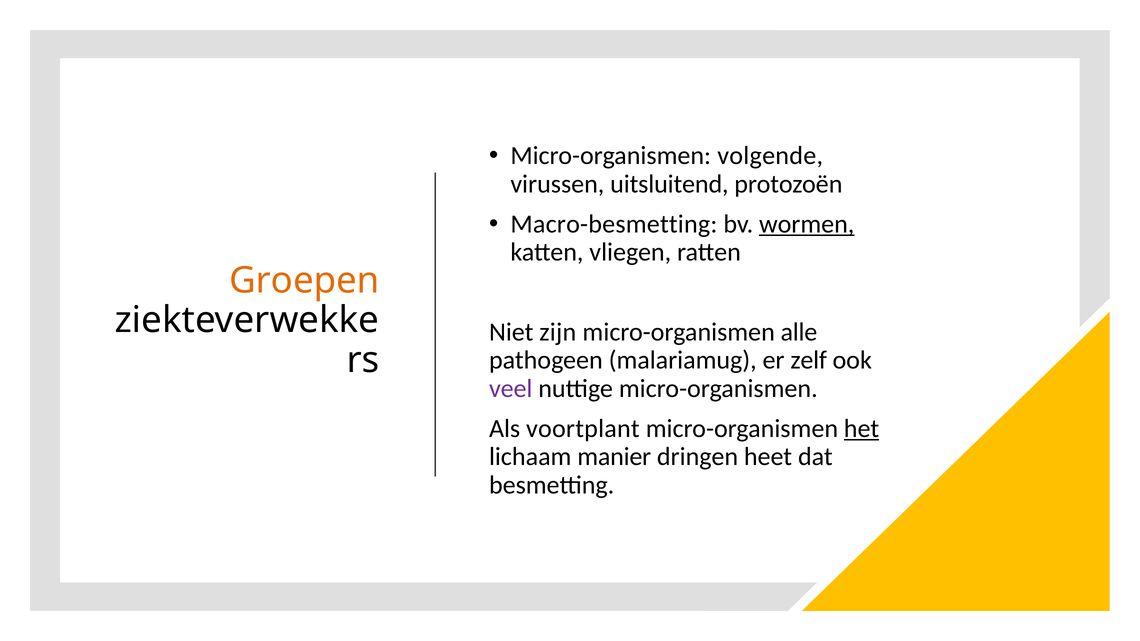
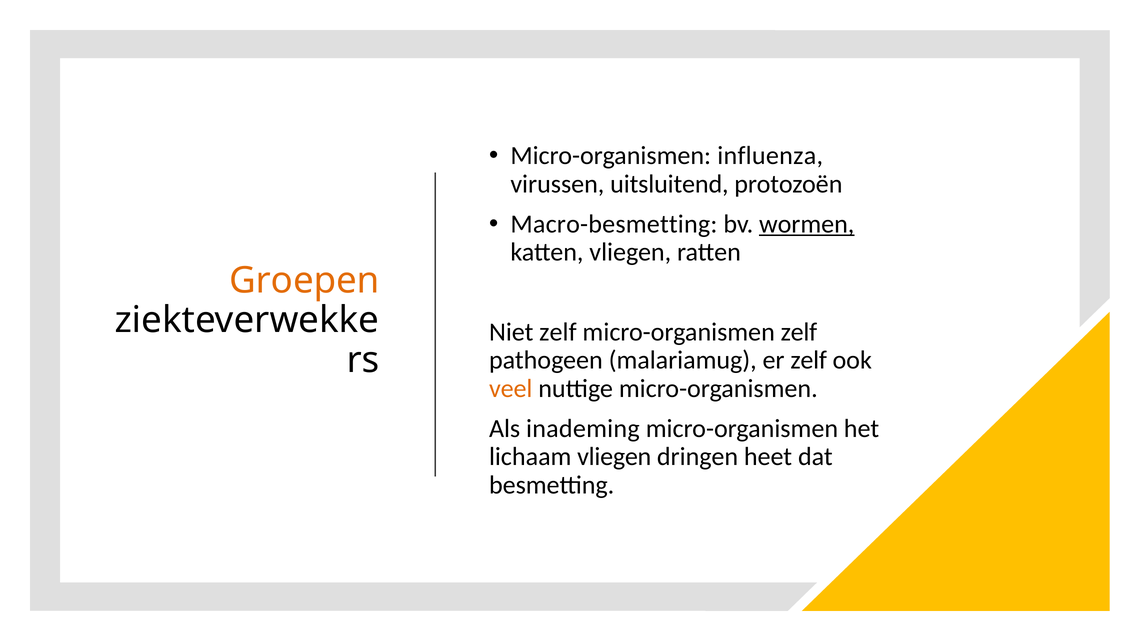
volgende: volgende -> influenza (770, 156)
Niet zijn: zijn -> zelf (558, 332)
micro-organismen alle: alle -> zelf (799, 332)
veel colour: purple -> orange (511, 389)
voortplant: voortplant -> inademing (583, 429)
het underline: present -> none (862, 429)
lichaam manier: manier -> vliegen (614, 457)
